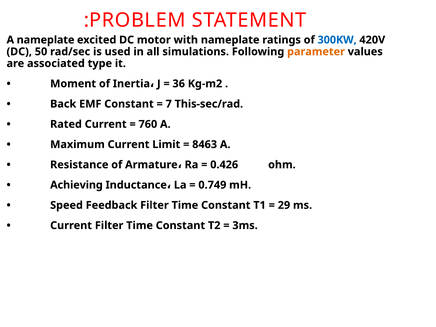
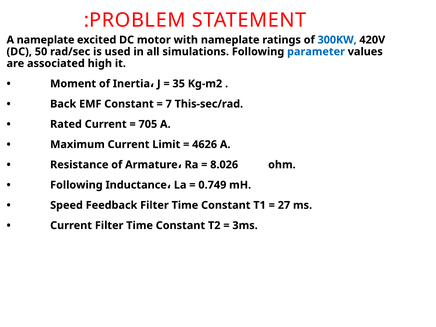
parameter colour: orange -> blue (316, 52)
type: type -> high (100, 63)
36: 36 -> 35 (179, 84)
760: 760 -> 705 (148, 124)
8463: 8463 -> 4626 (205, 144)
0.426: 0.426 -> 8.026 (224, 165)
Achieving: Achieving -> Following (76, 185)
29: 29 -> 27 (284, 205)
